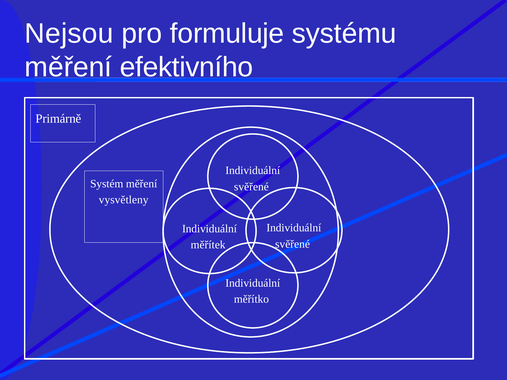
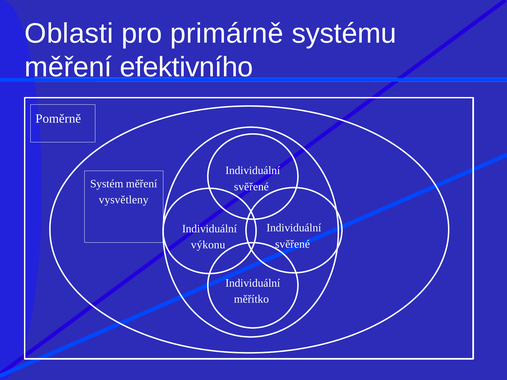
Nejsou: Nejsou -> Oblasti (69, 34)
formuluje: formuluje -> primárně (227, 34)
Primárně: Primárně -> Poměrně (58, 119)
měřítek: měřítek -> výkonu (208, 245)
